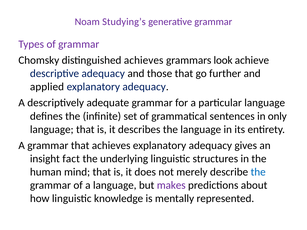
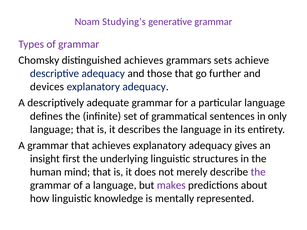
look: look -> sets (223, 60)
applied: applied -> devices (47, 87)
fact: fact -> first (71, 159)
the colour: blue -> purple (258, 172)
